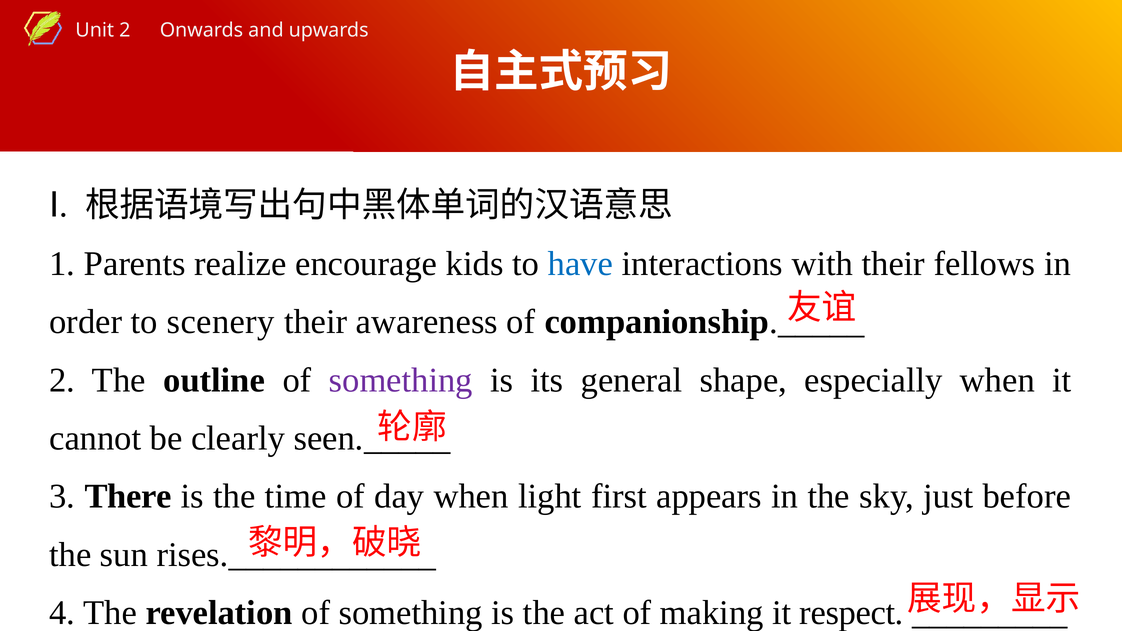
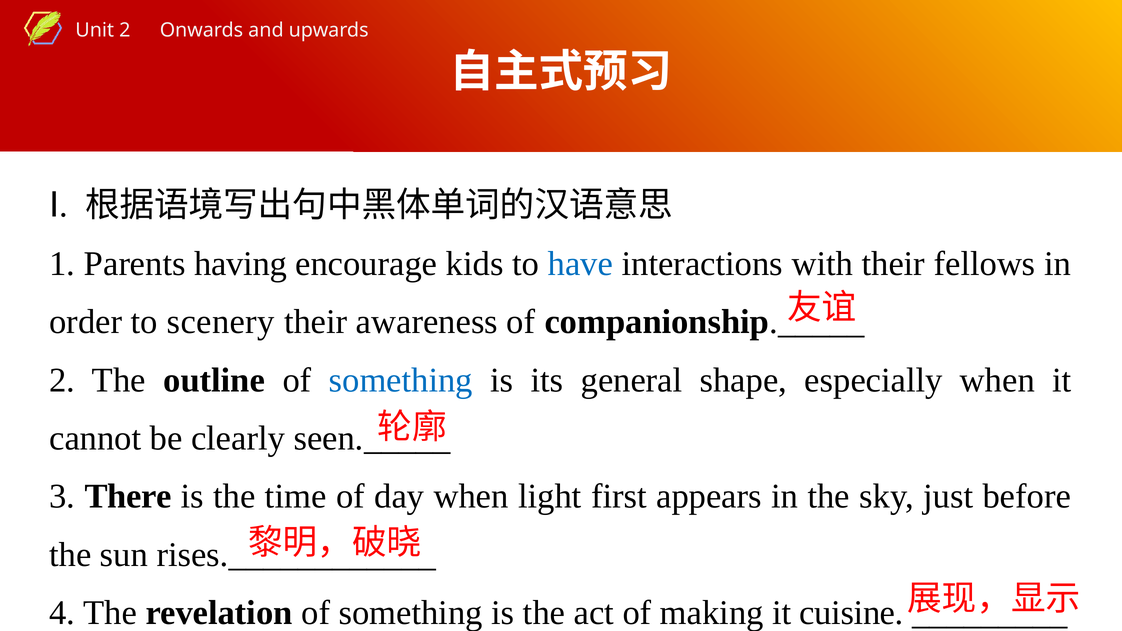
realize: realize -> having (241, 264)
something colour: purple -> blue (401, 380)
respect: respect -> cuisine (852, 613)
